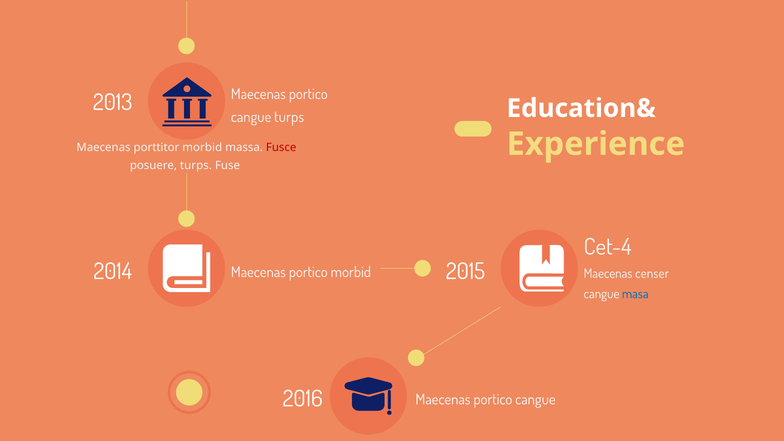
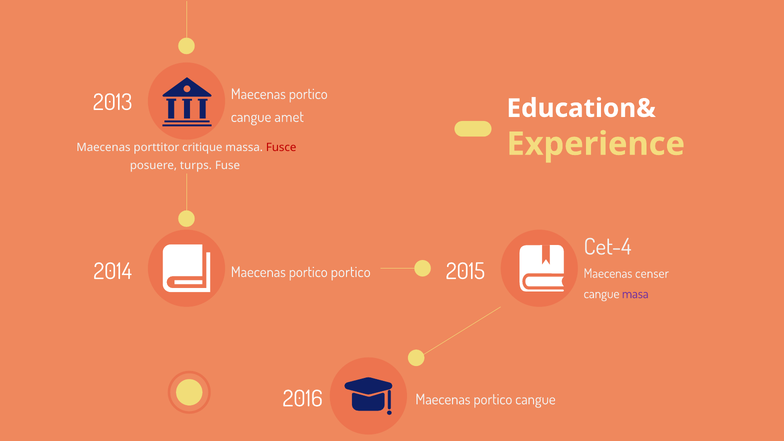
cangue turps: turps -> amet (289, 117)
porttitor morbid: morbid -> critique (202, 148)
portico morbid: morbid -> portico (351, 272)
masa colour: blue -> purple (635, 294)
